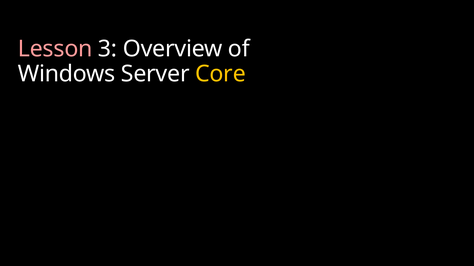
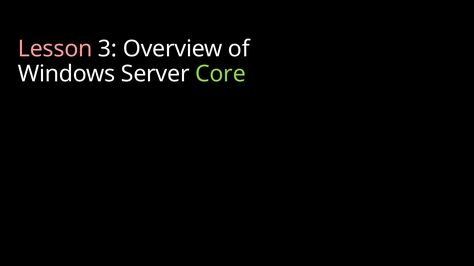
Core colour: yellow -> light green (220, 74)
